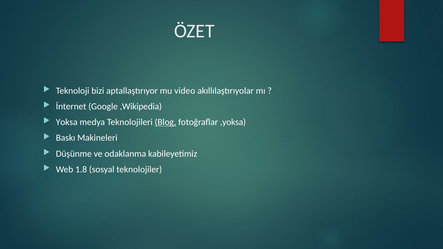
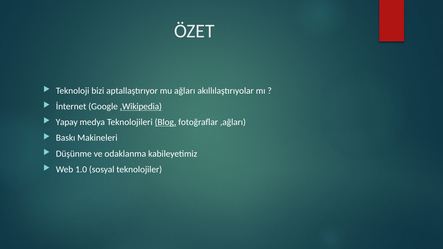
video: video -> ağları (185, 91)
,Wikipedia underline: none -> present (141, 107)
Yoksa: Yoksa -> Yapay (67, 122)
,yoksa: ,yoksa -> ,ağları (233, 122)
1.8: 1.8 -> 1.0 (81, 169)
